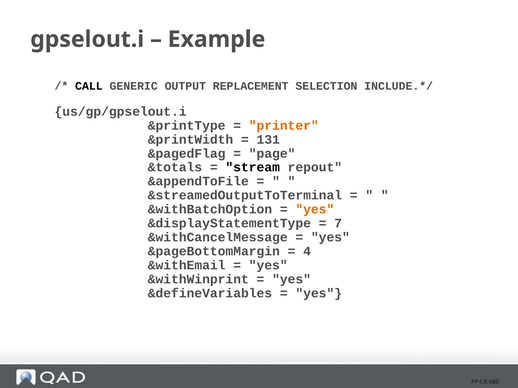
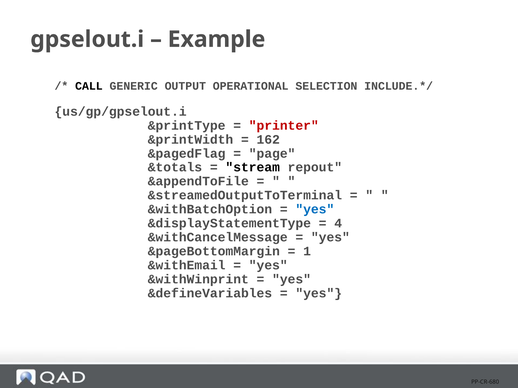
REPLACEMENT: REPLACEMENT -> OPERATIONAL (251, 86)
printer colour: orange -> red (284, 126)
131: 131 -> 162 (268, 140)
yes colour: orange -> blue (315, 210)
7: 7 -> 4 (338, 224)
4: 4 -> 1 (307, 252)
